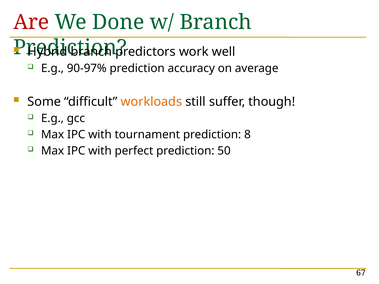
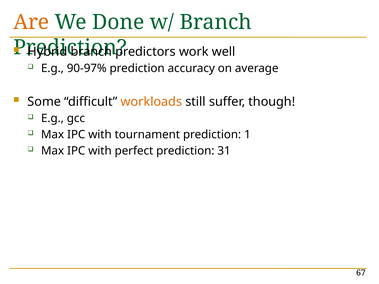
Are colour: red -> orange (31, 22)
8: 8 -> 1 (247, 135)
50: 50 -> 31 (224, 151)
